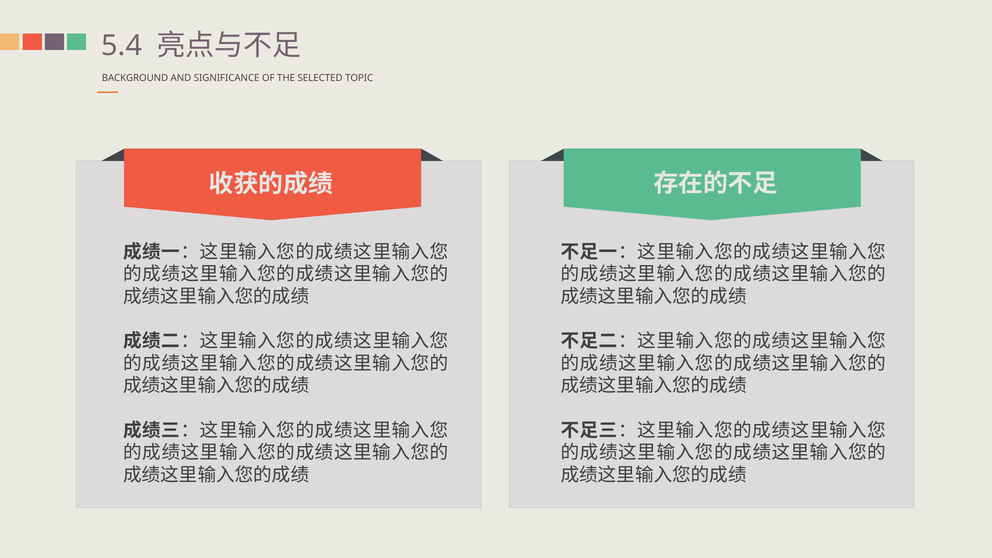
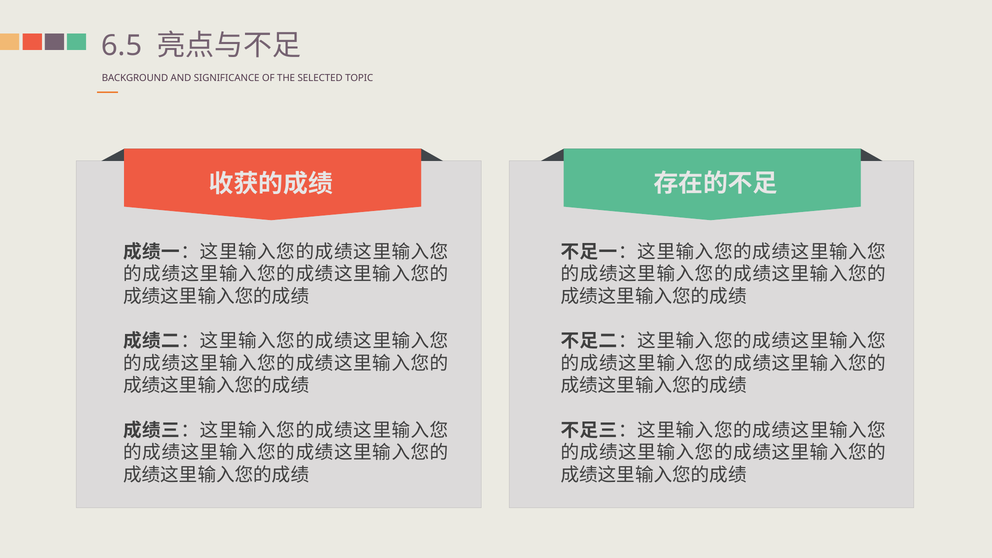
5.4: 5.4 -> 6.5 (122, 46)
